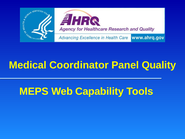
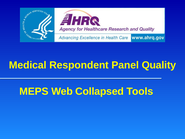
Coordinator: Coordinator -> Respondent (79, 65)
Capability: Capability -> Collapsed (100, 91)
